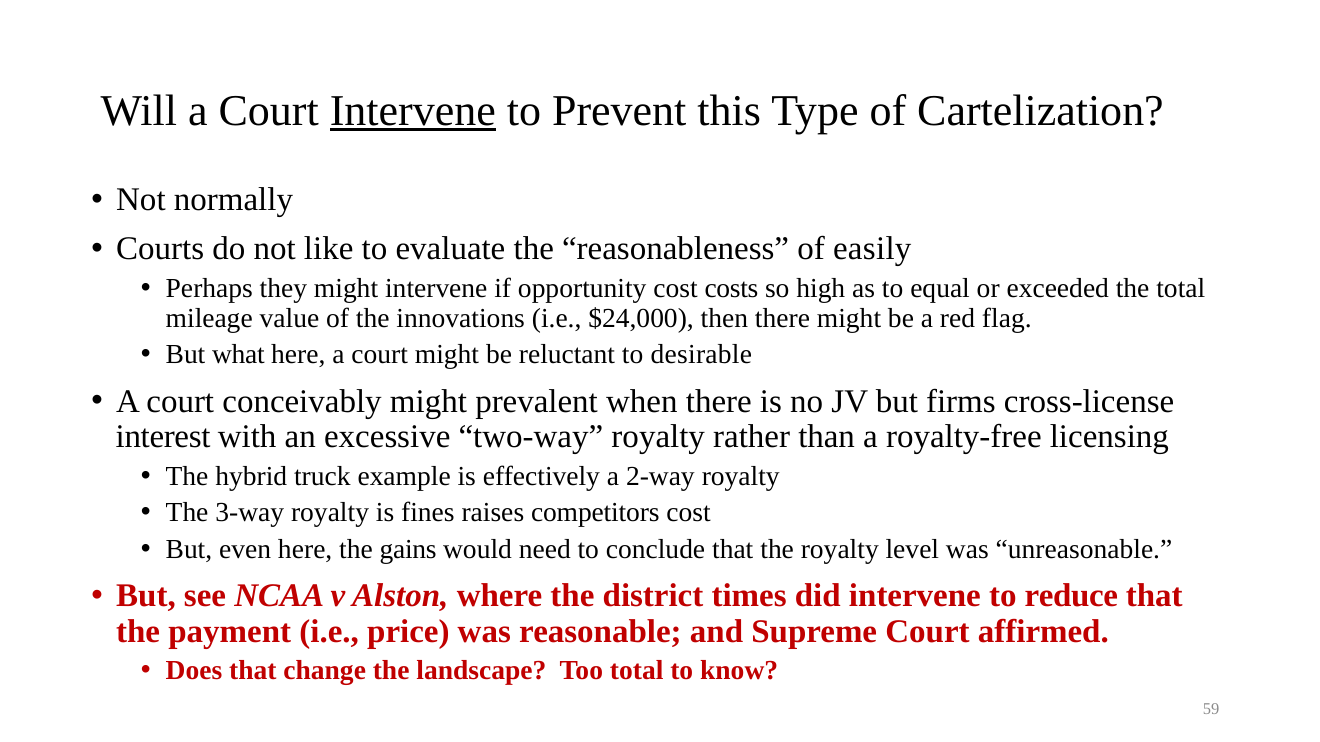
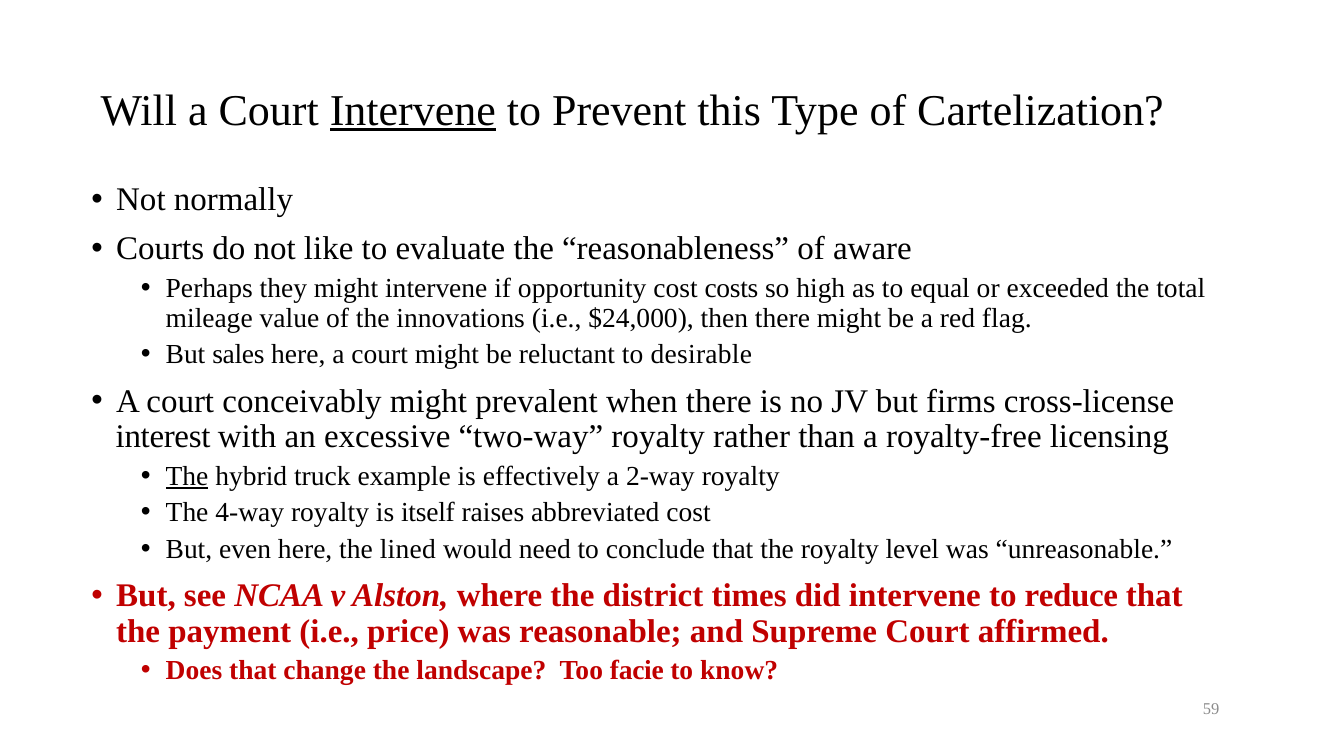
easily: easily -> aware (872, 249)
what: what -> sales (238, 355)
The underline: none -> present (187, 477)
3-way: 3-way -> 4-way (250, 513)
fines: fines -> itself (428, 513)
competitors: competitors -> abbreviated (595, 513)
gains: gains -> lined (408, 550)
Too total: total -> facie (637, 671)
